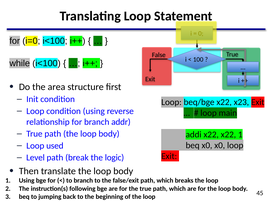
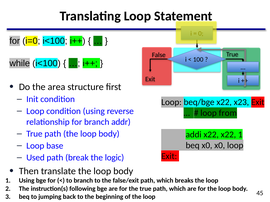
main: main -> from (228, 113)
used: used -> base (55, 146)
Level: Level -> Used (35, 158)
